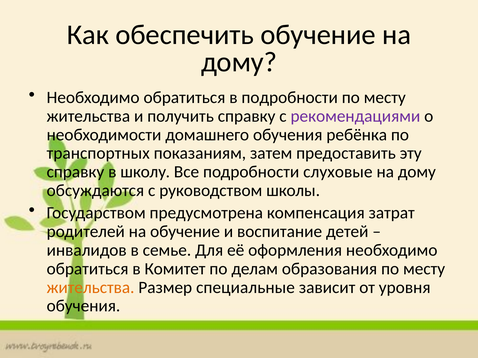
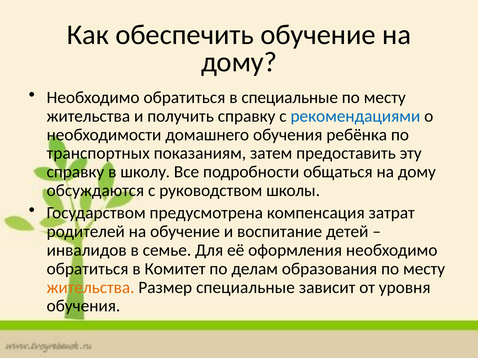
в подробности: подробности -> специальные (290, 98)
рекомендациями colour: purple -> blue (355, 116)
слуховые: слуховые -> общаться (338, 172)
